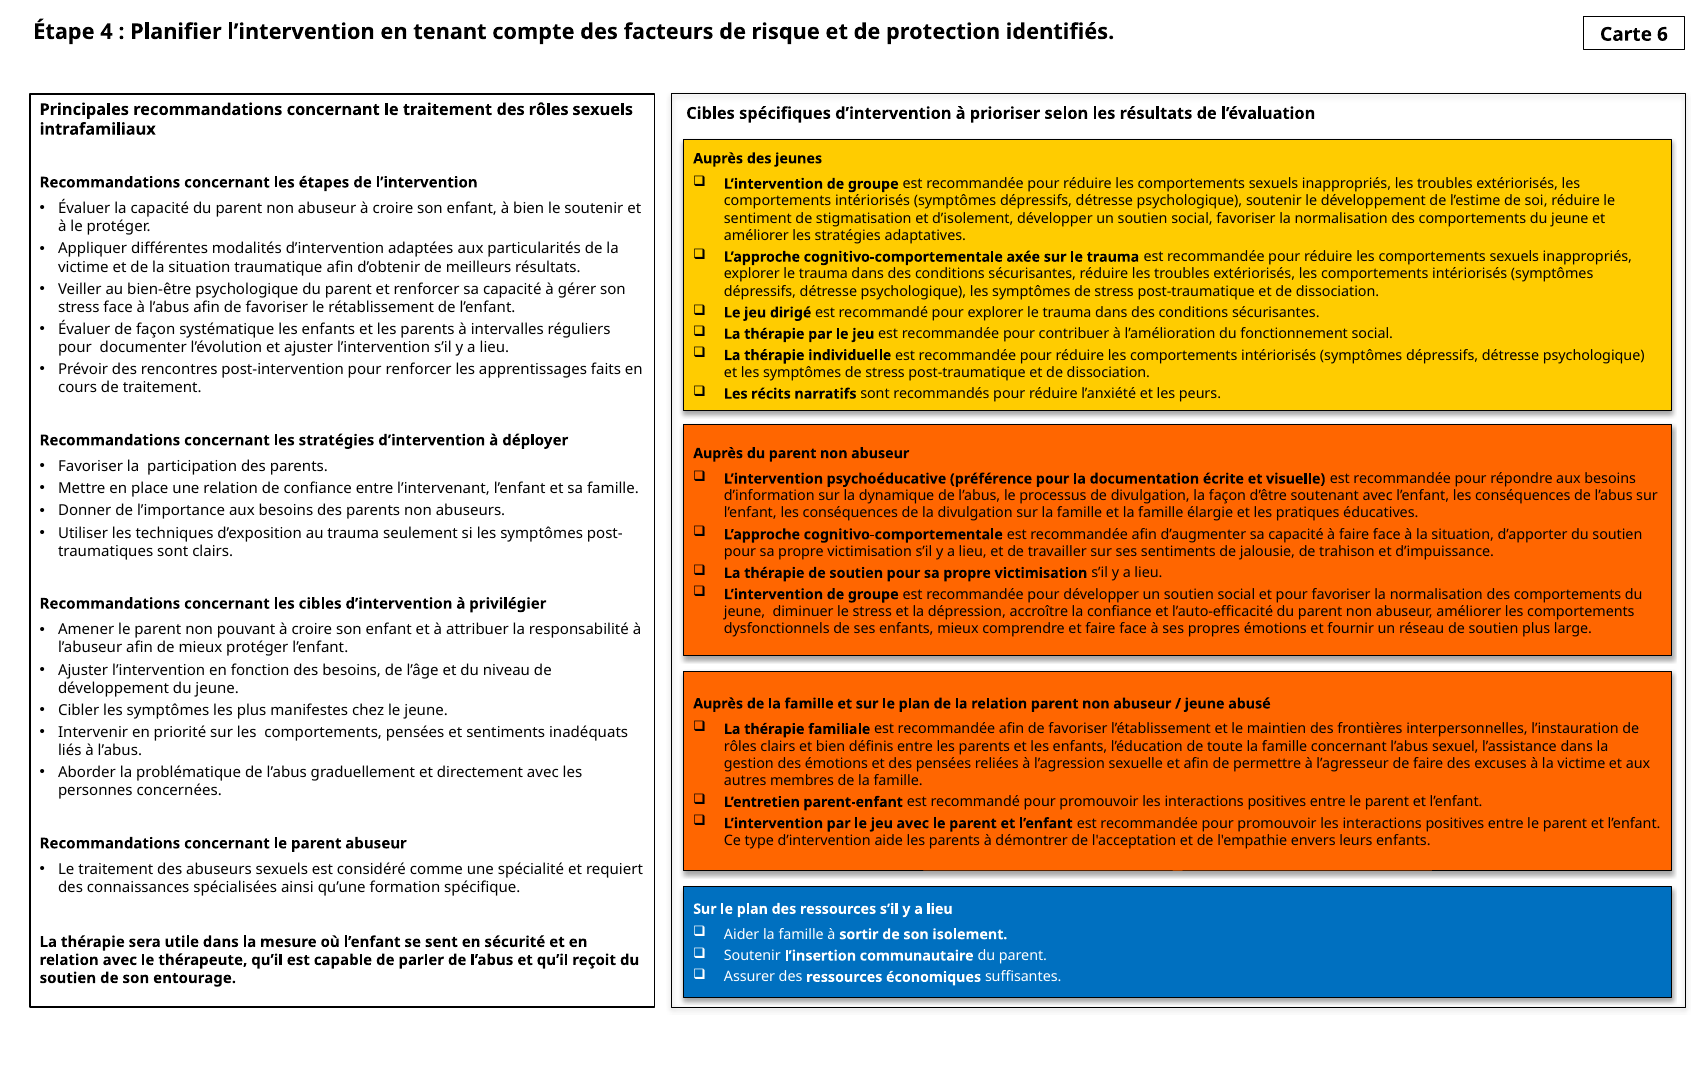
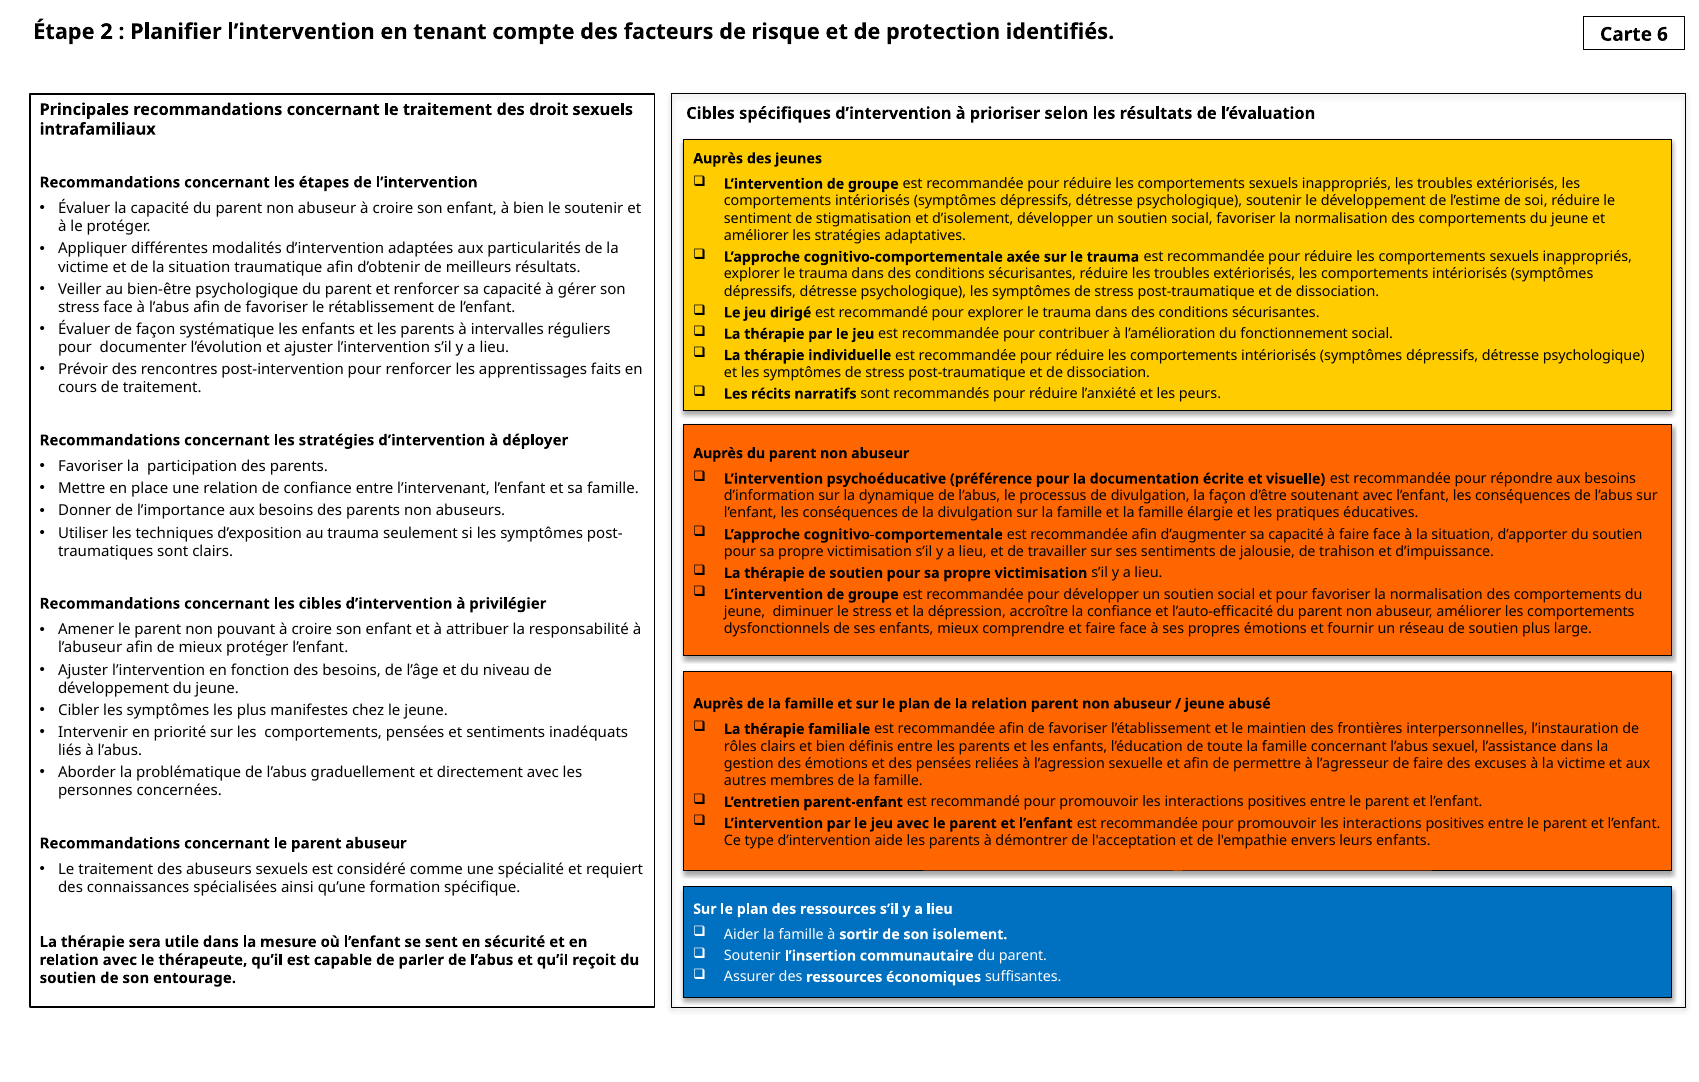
4: 4 -> 2 (106, 32)
des rôles: rôles -> droit (549, 110)
